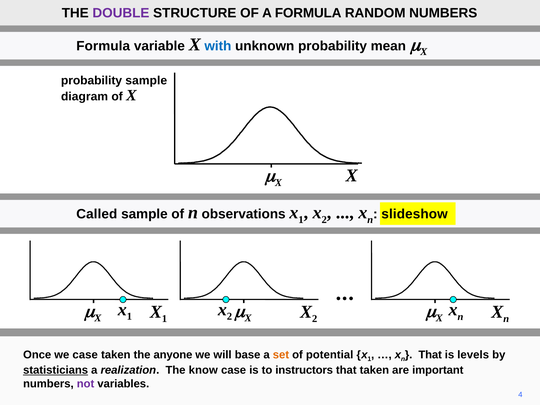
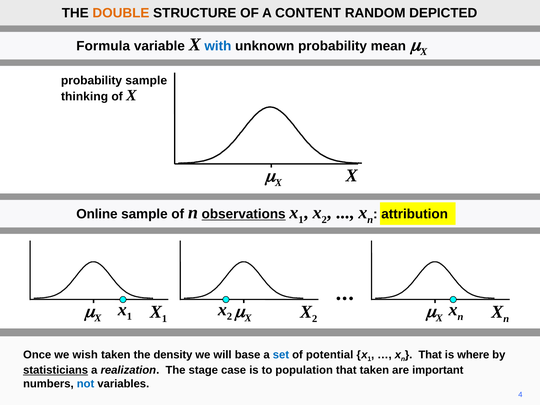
DOUBLE colour: purple -> orange (121, 13)
A FORMULA: FORMULA -> CONTENT (308, 13)
RANDOM NUMBERS: NUMBERS -> DEPICTED (443, 13)
diagram: diagram -> thinking (85, 97)
Called: Called -> Online (97, 214)
observations underline: none -> present (244, 214)
slideshow: slideshow -> attribution (415, 214)
we case: case -> wish (85, 355)
anyone: anyone -> density (173, 355)
set colour: orange -> blue (281, 355)
levels: levels -> where (473, 355)
know: know -> stage (203, 370)
instructors: instructors -> population (304, 370)
not colour: purple -> blue (86, 384)
